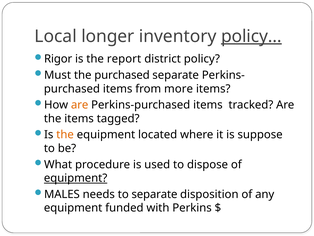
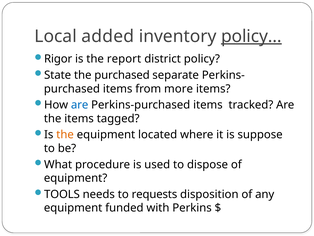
longer: longer -> added (108, 36)
Must: Must -> State (58, 75)
are colour: orange -> blue (80, 105)
equipment underline: present -> none (76, 178)
MALES: MALES -> TOOLS (62, 194)
to separate: separate -> requests (154, 194)
